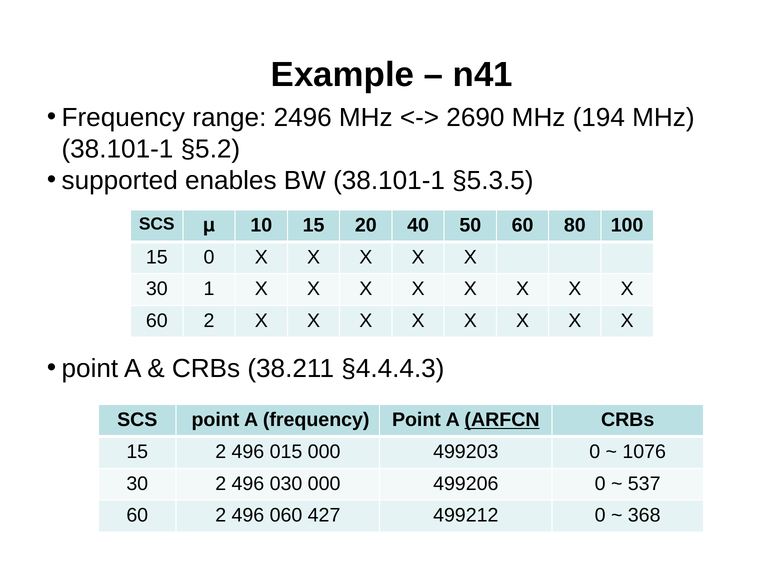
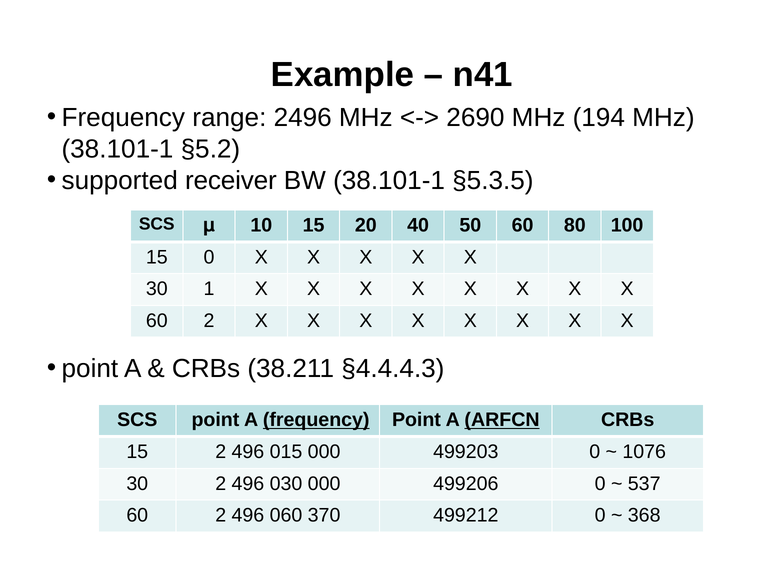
enables: enables -> receiver (231, 180)
frequency underline: none -> present (316, 420)
427: 427 -> 370 (324, 515)
